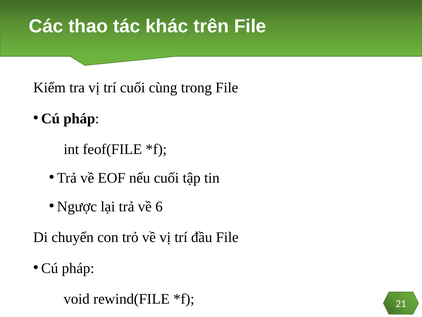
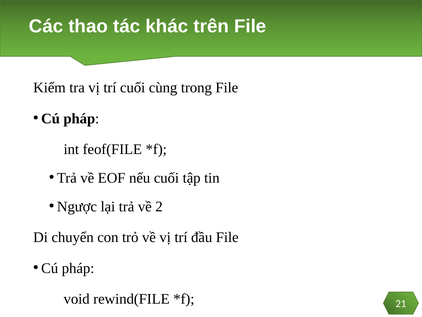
6: 6 -> 2 (159, 206)
